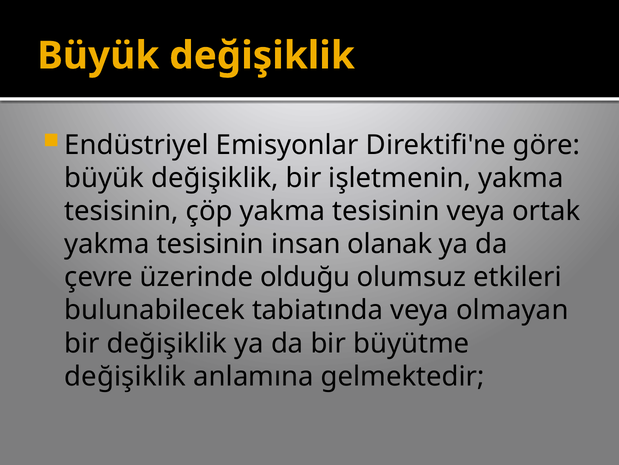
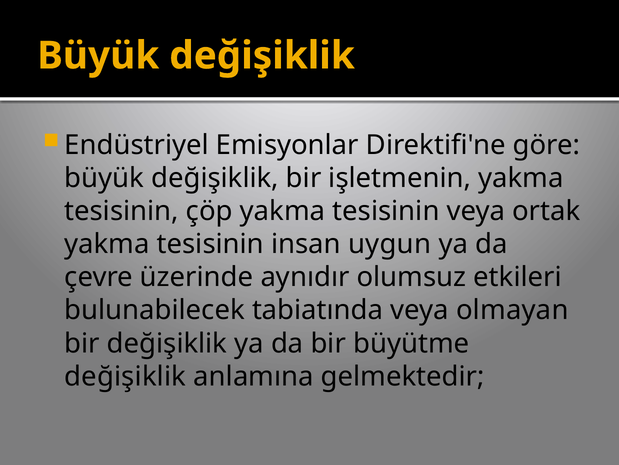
olanak: olanak -> uygun (390, 244)
olduğu: olduğu -> aynıdır (305, 277)
